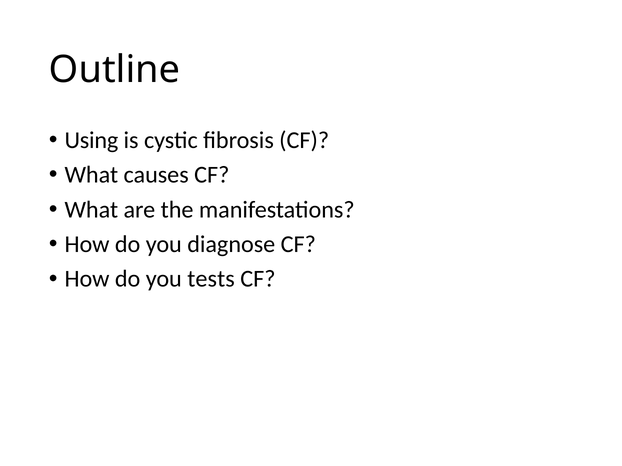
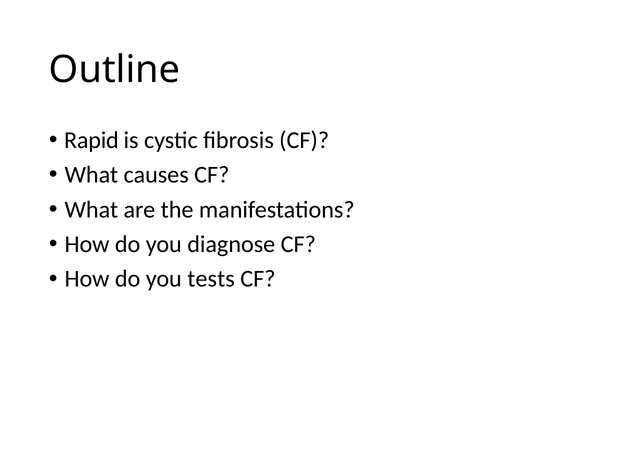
Using: Using -> Rapid (91, 140)
